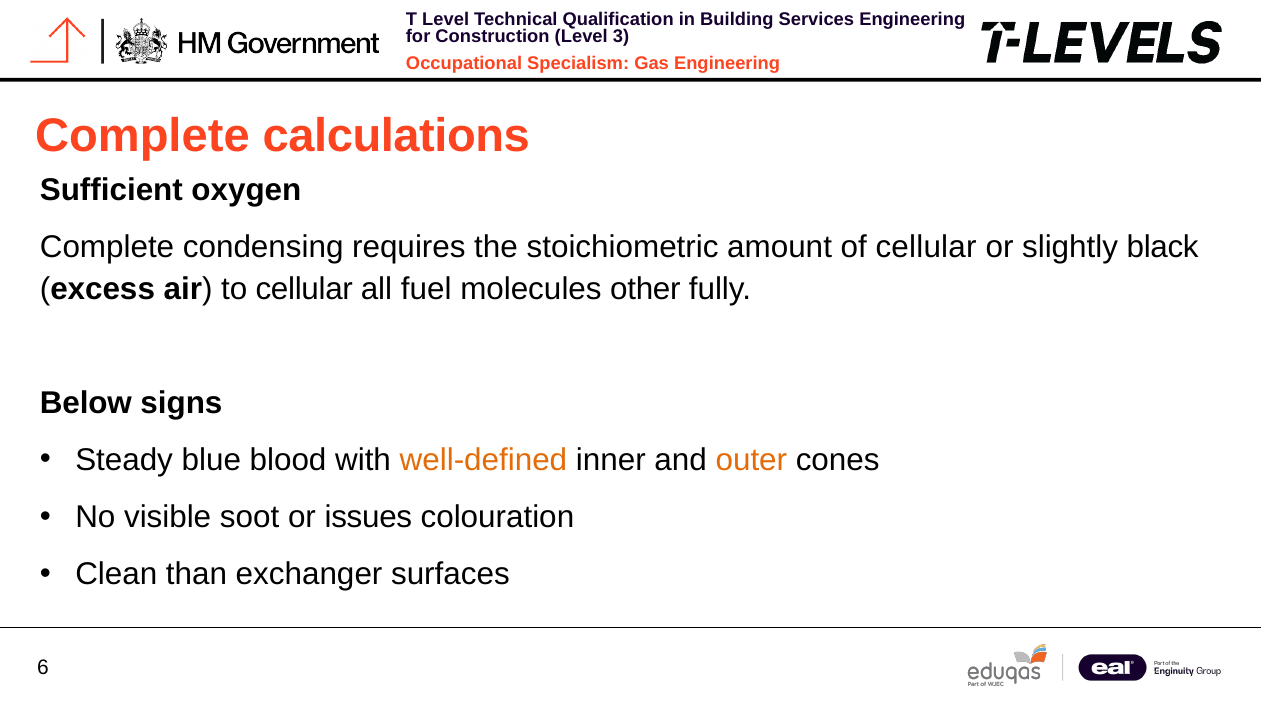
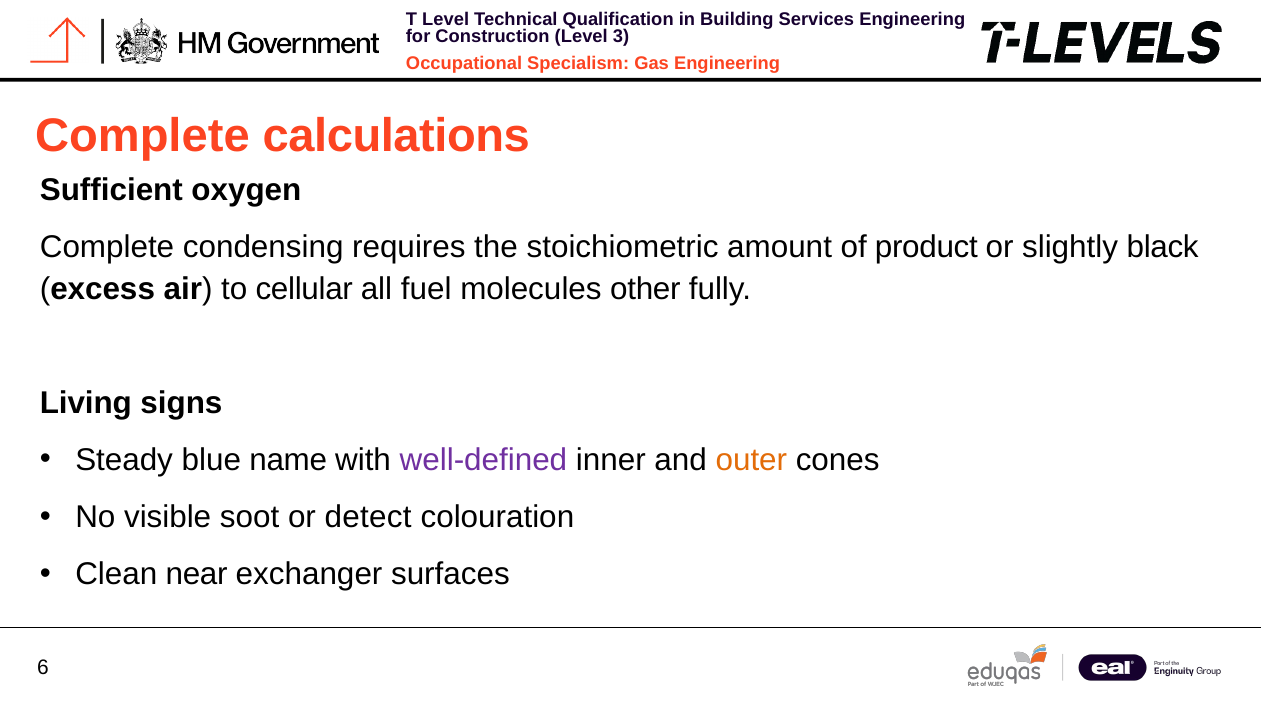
of cellular: cellular -> product (926, 247)
Below: Below -> Living (86, 403)
blood: blood -> name (288, 460)
well-defined colour: orange -> purple (483, 460)
issues: issues -> detect (368, 517)
than: than -> near (197, 574)
